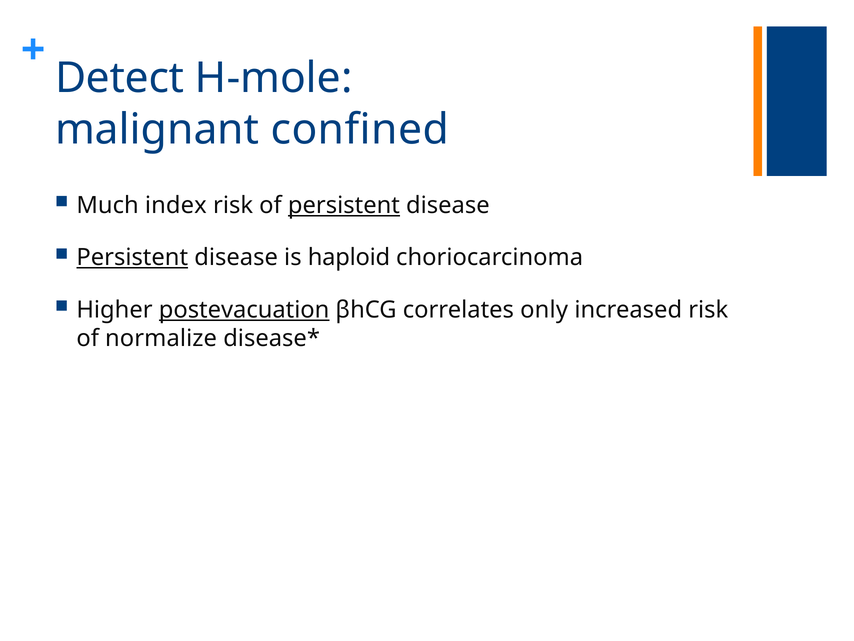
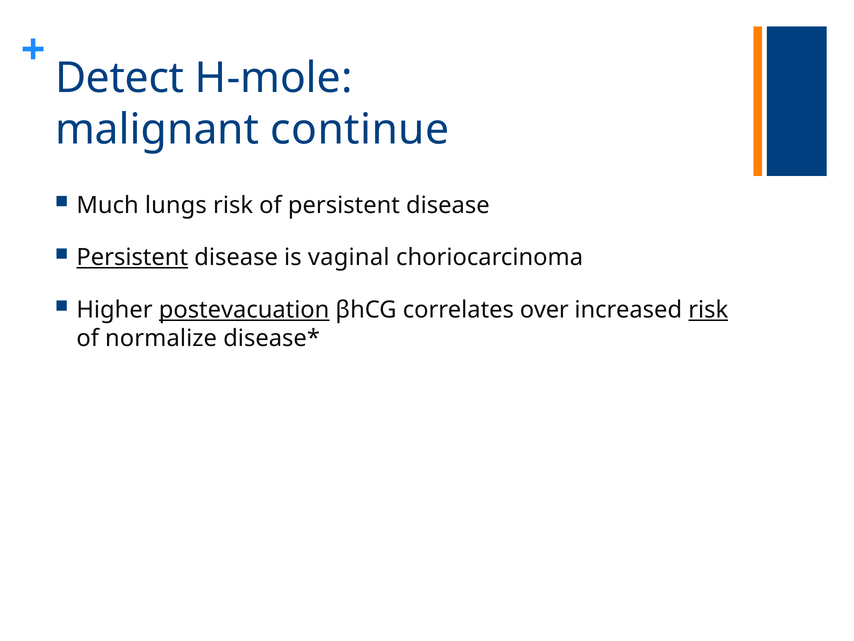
confined: confined -> continue (360, 129)
index: index -> lungs (176, 205)
persistent underline: present -> none (344, 205)
haploid: haploid -> vaginal (349, 257)
only: only -> over (544, 310)
risk underline: none -> present (708, 310)
